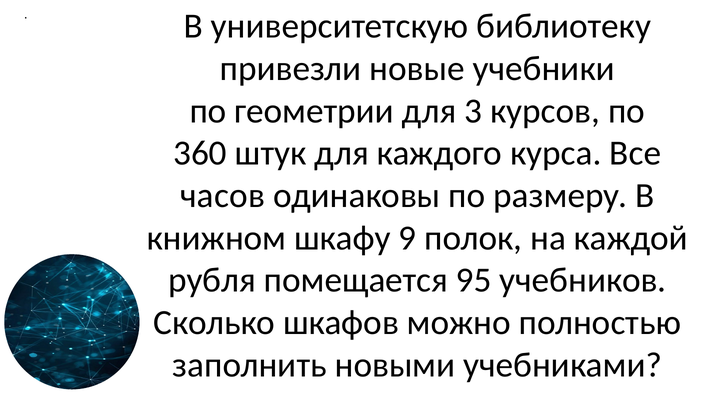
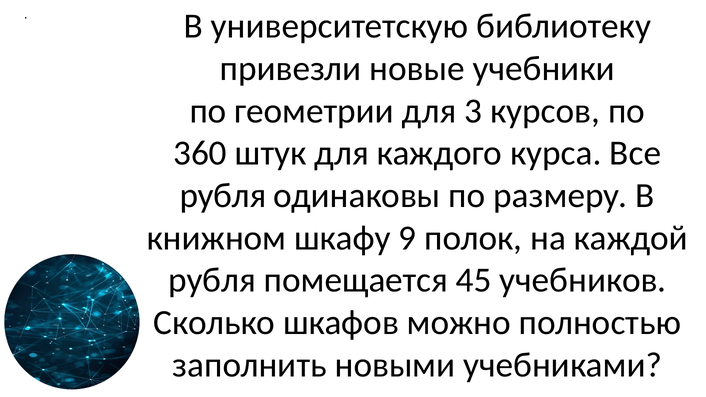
часов: часов -> рубля (223, 196)
95: 95 -> 45 (474, 280)
